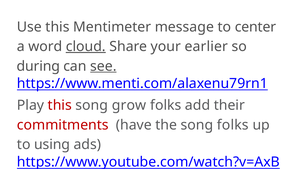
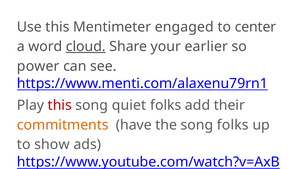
message: message -> engaged (184, 27)
during: during -> power (38, 66)
see underline: present -> none (103, 66)
grow: grow -> quiet (129, 106)
commitments colour: red -> orange (63, 125)
using: using -> show (52, 145)
